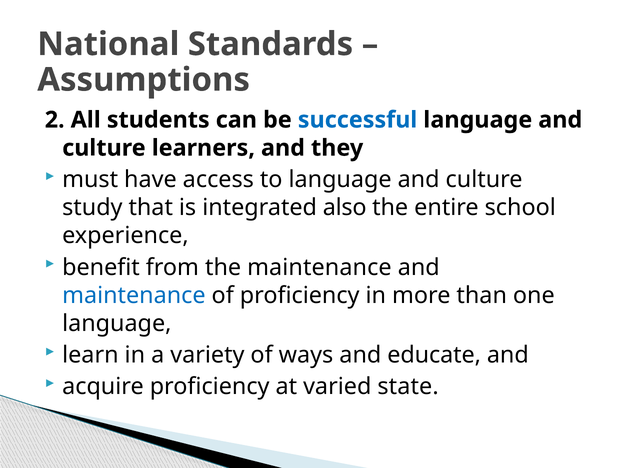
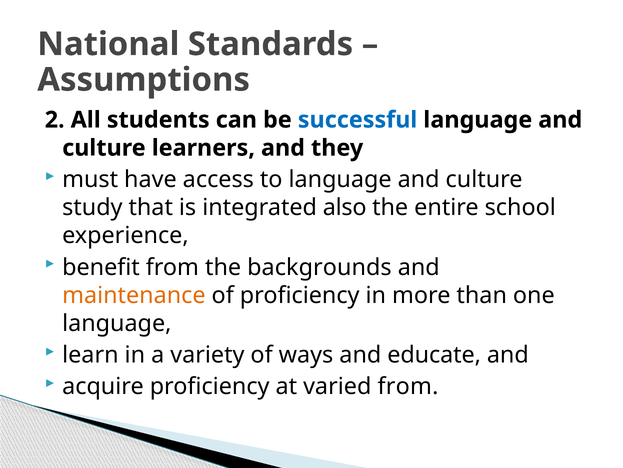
the maintenance: maintenance -> backgrounds (319, 267)
maintenance colour: blue -> orange (134, 295)
varied state: state -> from (408, 386)
